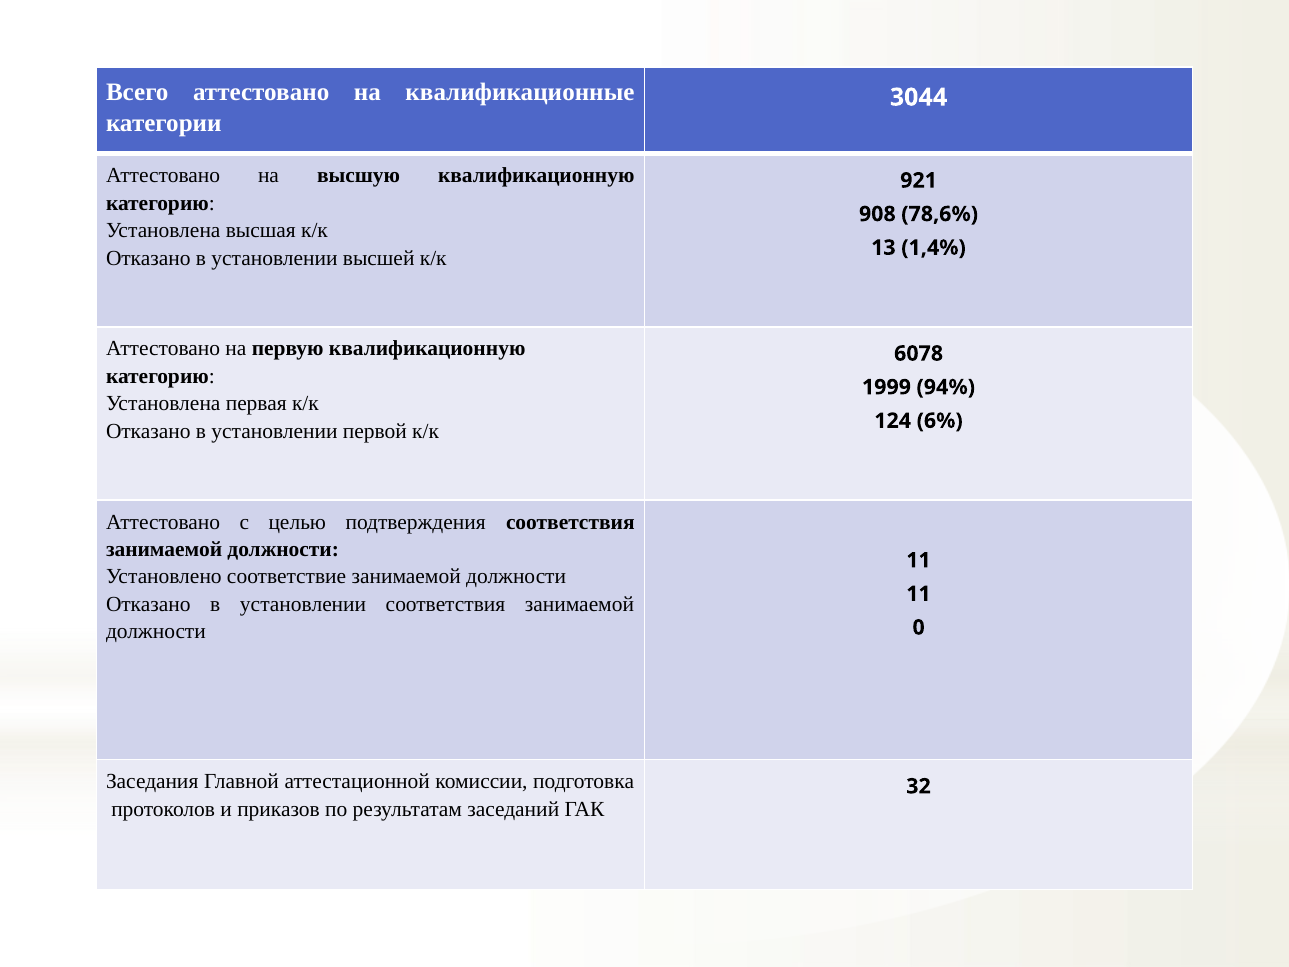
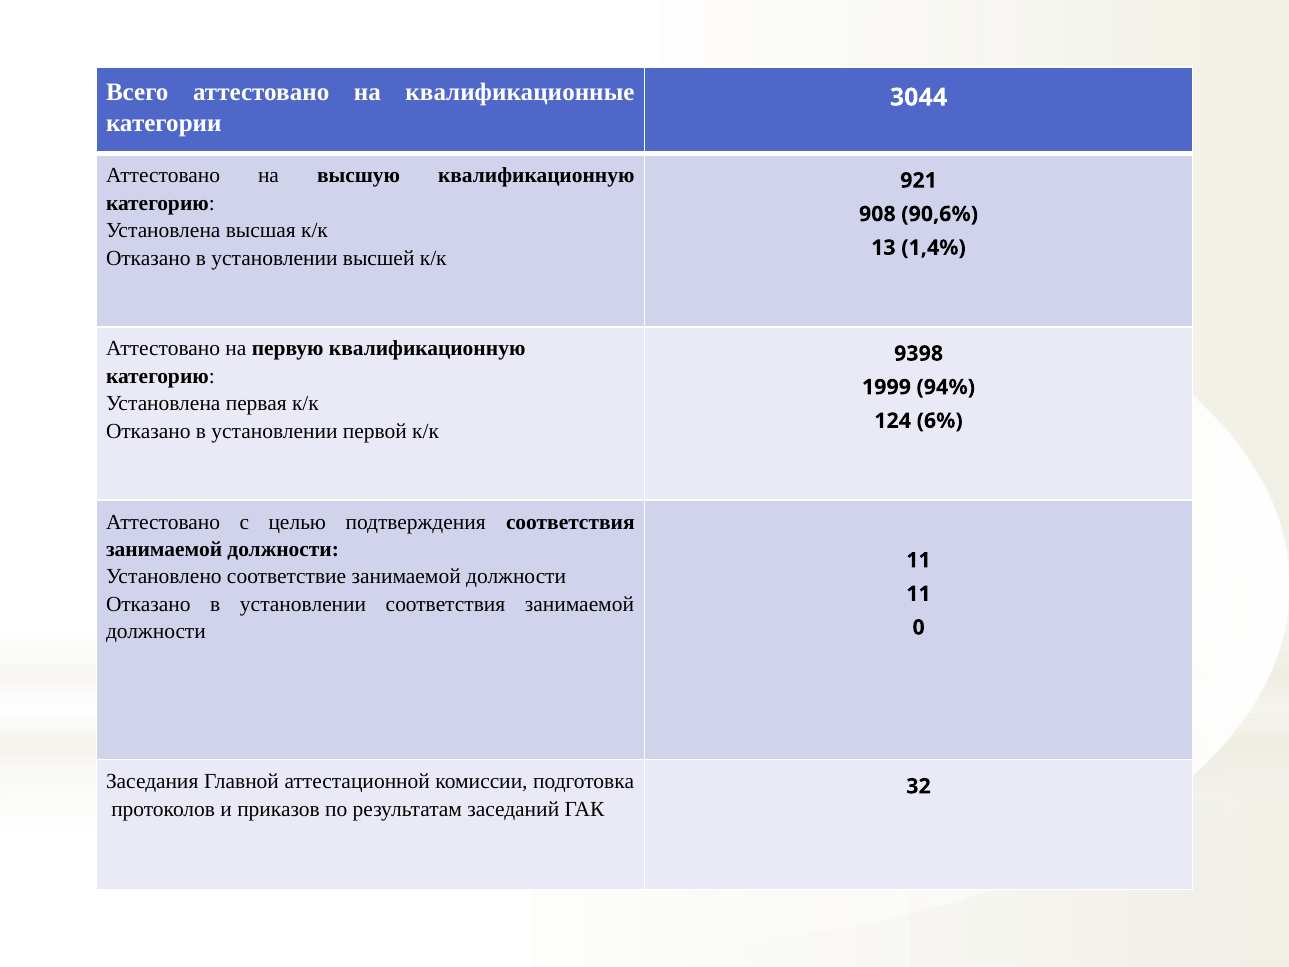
78,6%: 78,6% -> 90,6% (940, 214)
6078: 6078 -> 9398 (919, 353)
